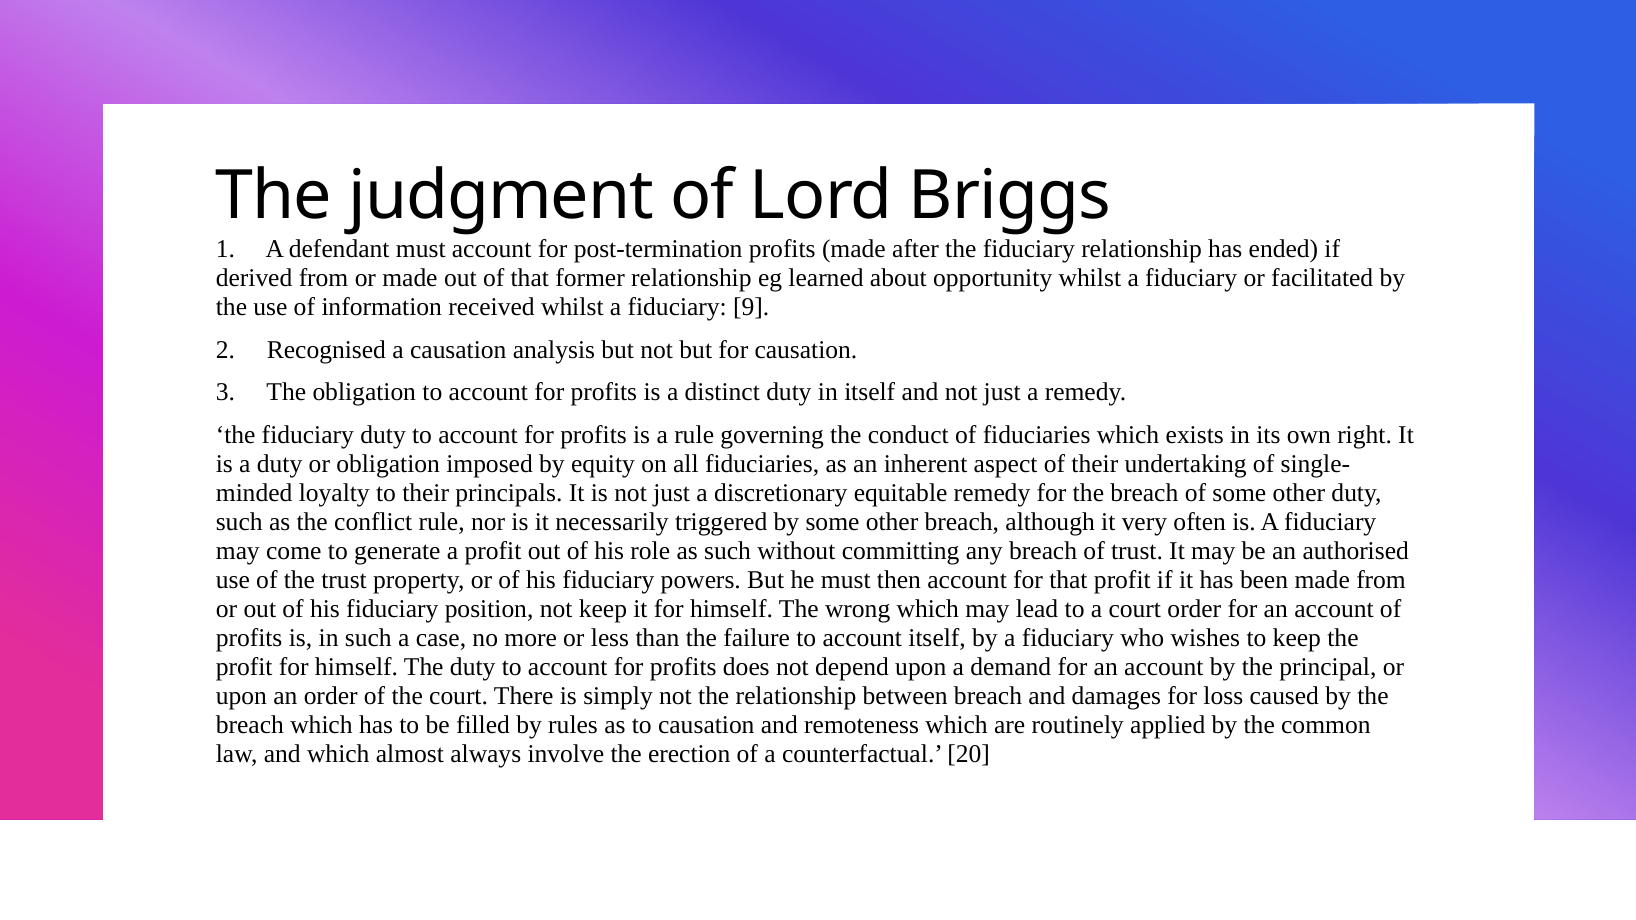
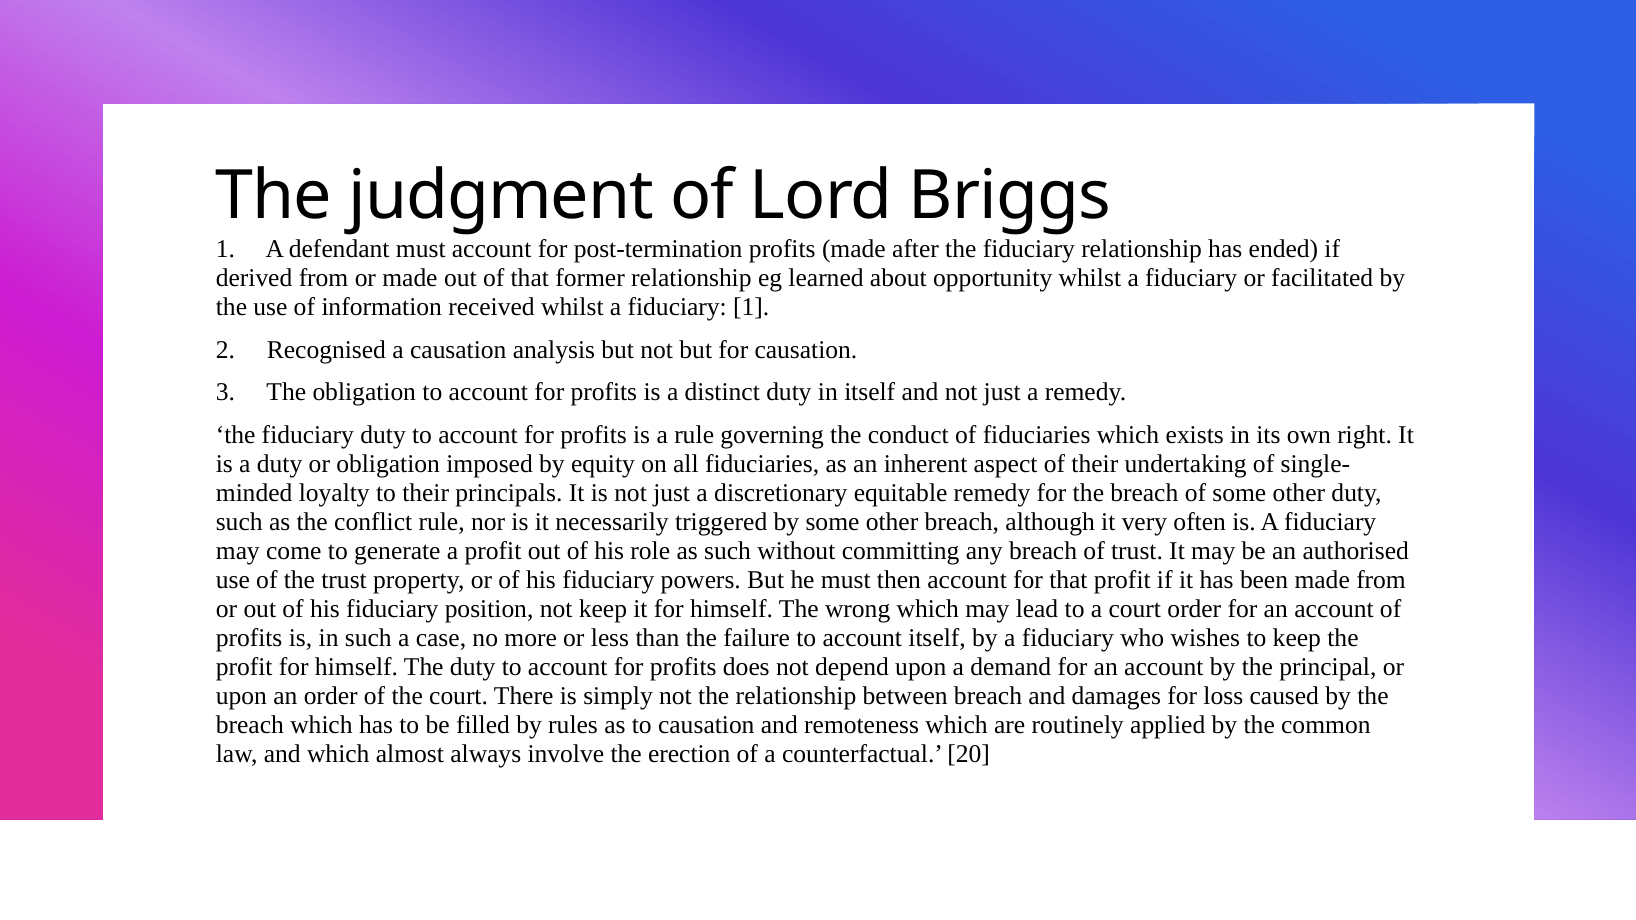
fiduciary 9: 9 -> 1 (751, 307)
